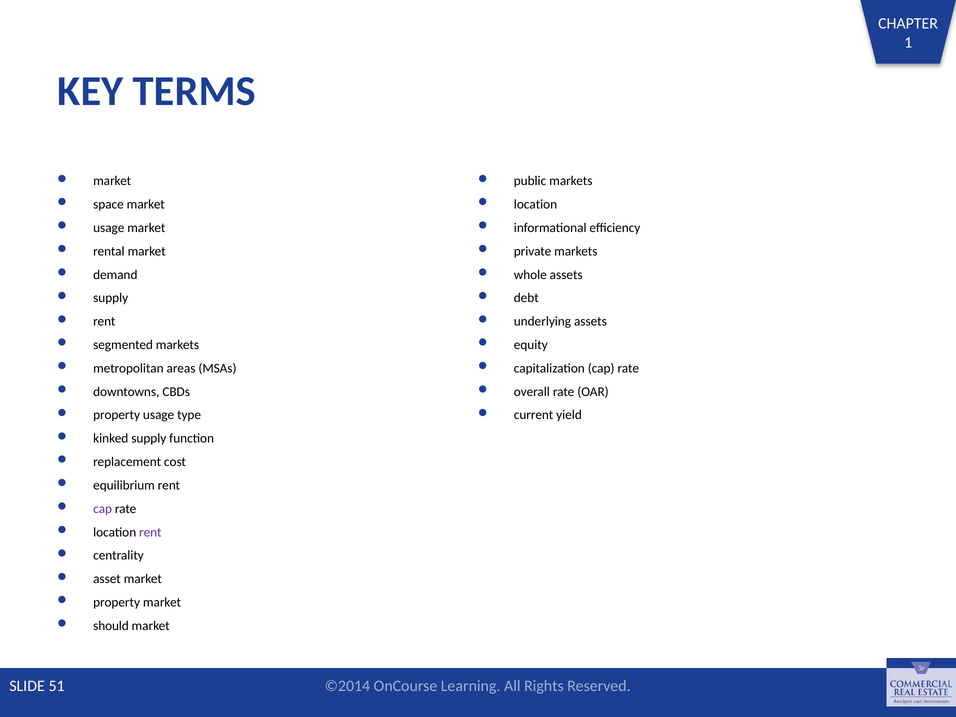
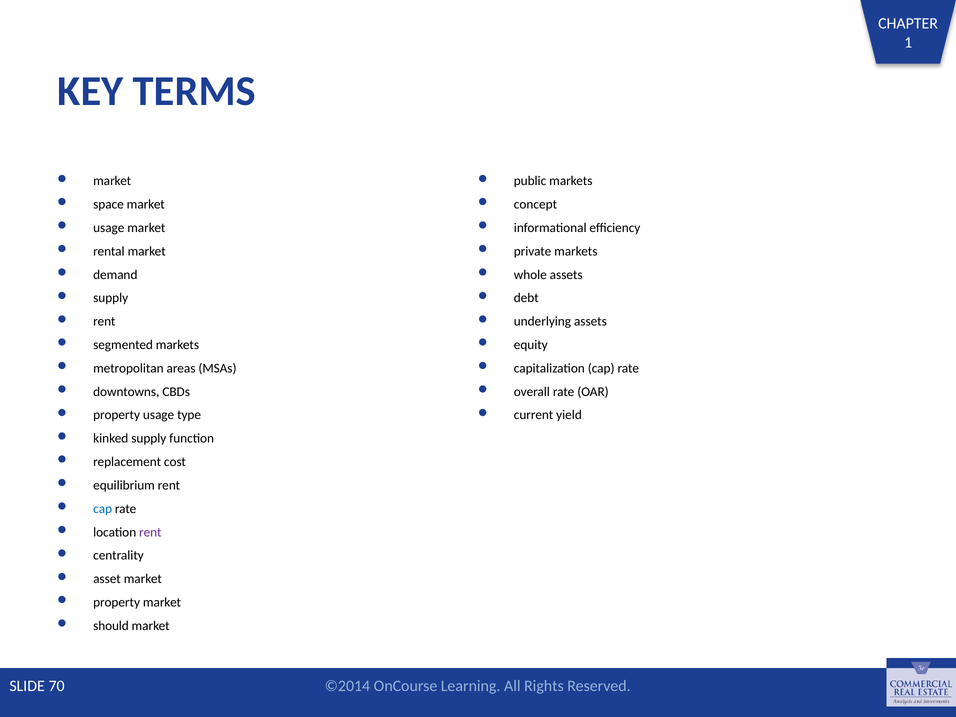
location: location -> concept (536, 204)
cap colour: purple -> blue (103, 509)
51: 51 -> 70 (57, 686)
